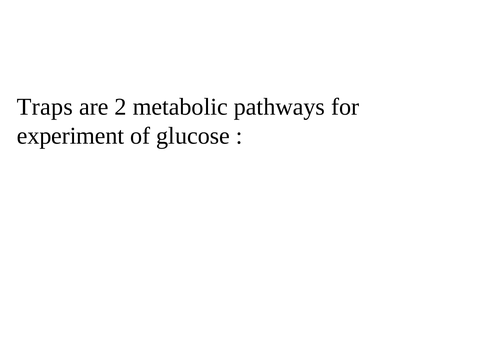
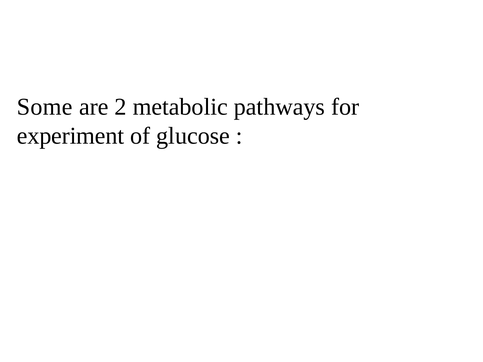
Traps: Traps -> Some (45, 107)
